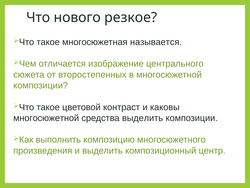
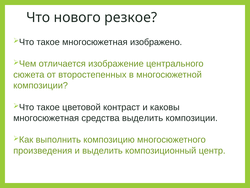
называется: называется -> изображено (156, 42)
многосюжетной: многосюжетной -> многосюжетная (46, 118)
